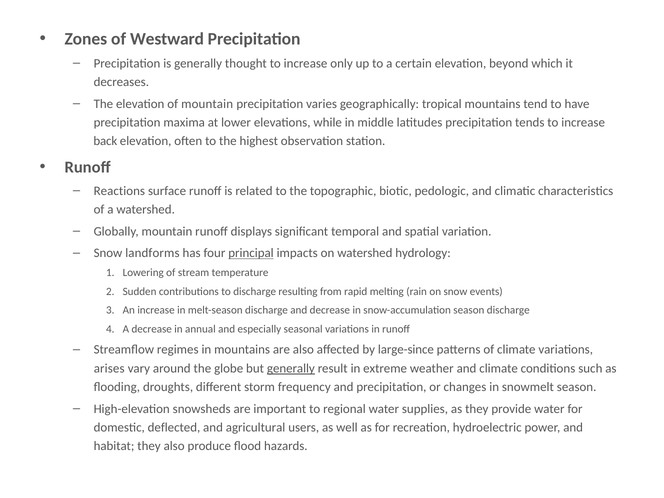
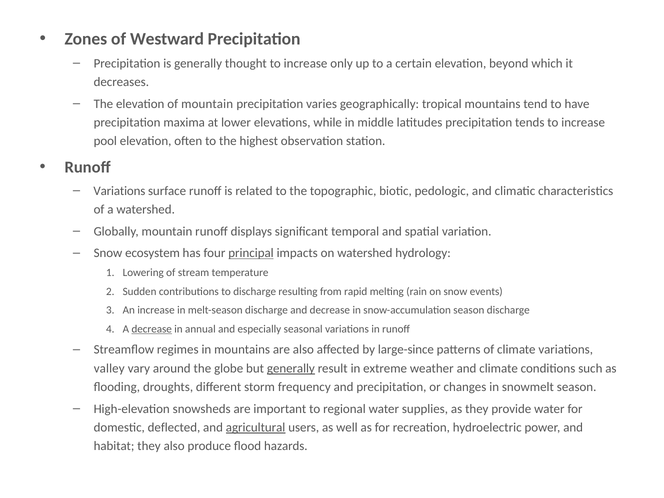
back: back -> pool (105, 141)
Reactions: Reactions -> Variations (119, 191)
landforms: landforms -> ecosystem (153, 253)
decrease underline: none -> present (152, 329)
arises: arises -> valley (109, 368)
agricultural underline: none -> present (256, 427)
